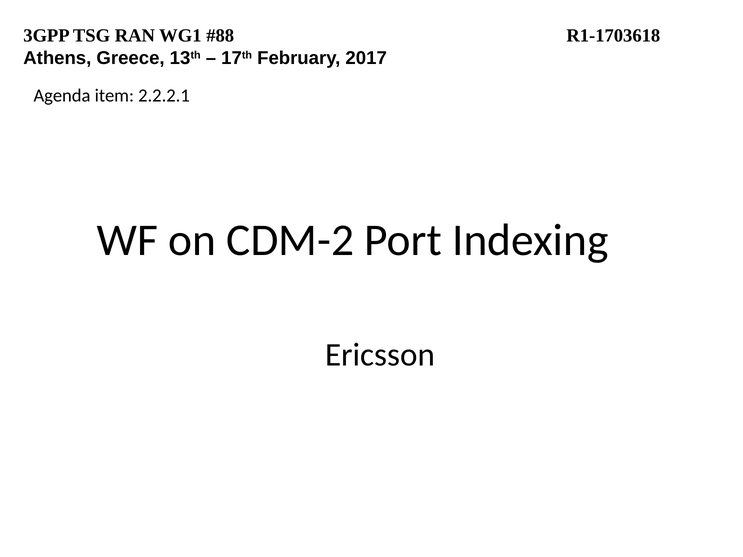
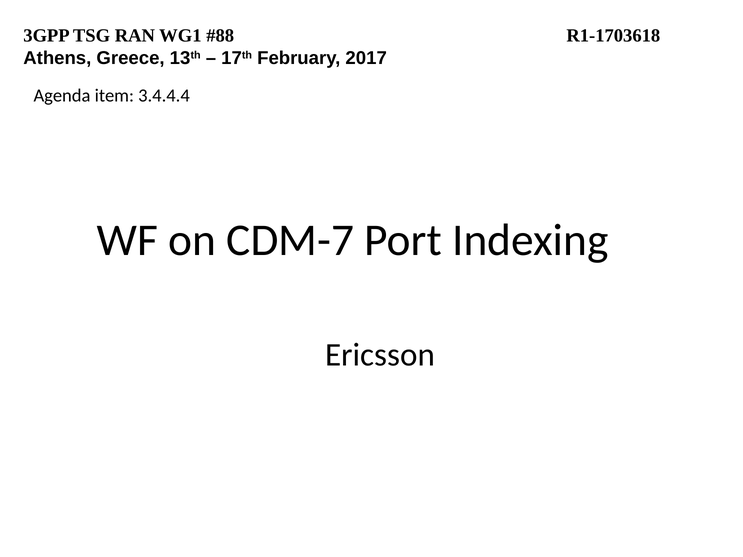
2.2.2.1: 2.2.2.1 -> 3.4.4.4 (164, 96)
CDM-2: CDM-2 -> CDM-7 (290, 241)
